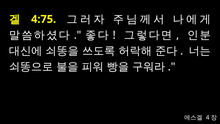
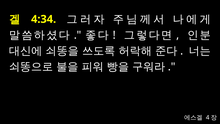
4:75: 4:75 -> 4:34 (44, 19)
